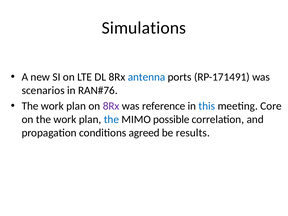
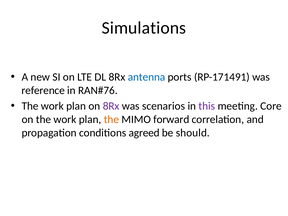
scenarios: scenarios -> reference (43, 90)
reference: reference -> scenarios (164, 106)
this colour: blue -> purple (207, 106)
the colour: blue -> orange (111, 119)
possible: possible -> forward (171, 119)
results: results -> should (193, 133)
